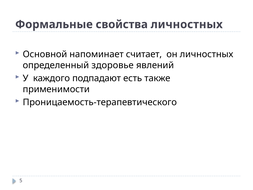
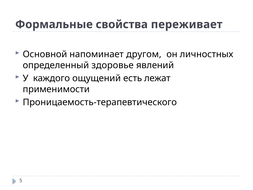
свойства личностных: личностных -> переживает (187, 24)
считает: считает -> другом (144, 54)
подпадают: подпадают -> ощущений (97, 78)
также: также -> лежат (157, 78)
